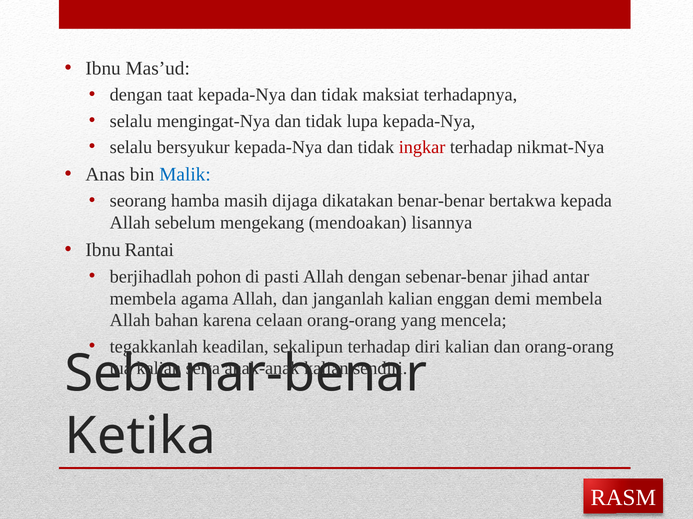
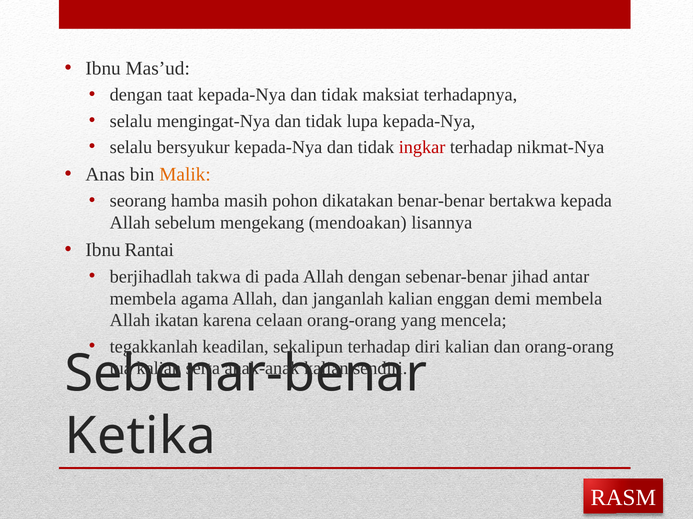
Malik colour: blue -> orange (185, 175)
dijaga: dijaga -> pohon (295, 201)
pohon: pohon -> takwa (218, 277)
pasti: pasti -> pada (282, 277)
bahan: bahan -> ikatan (177, 321)
